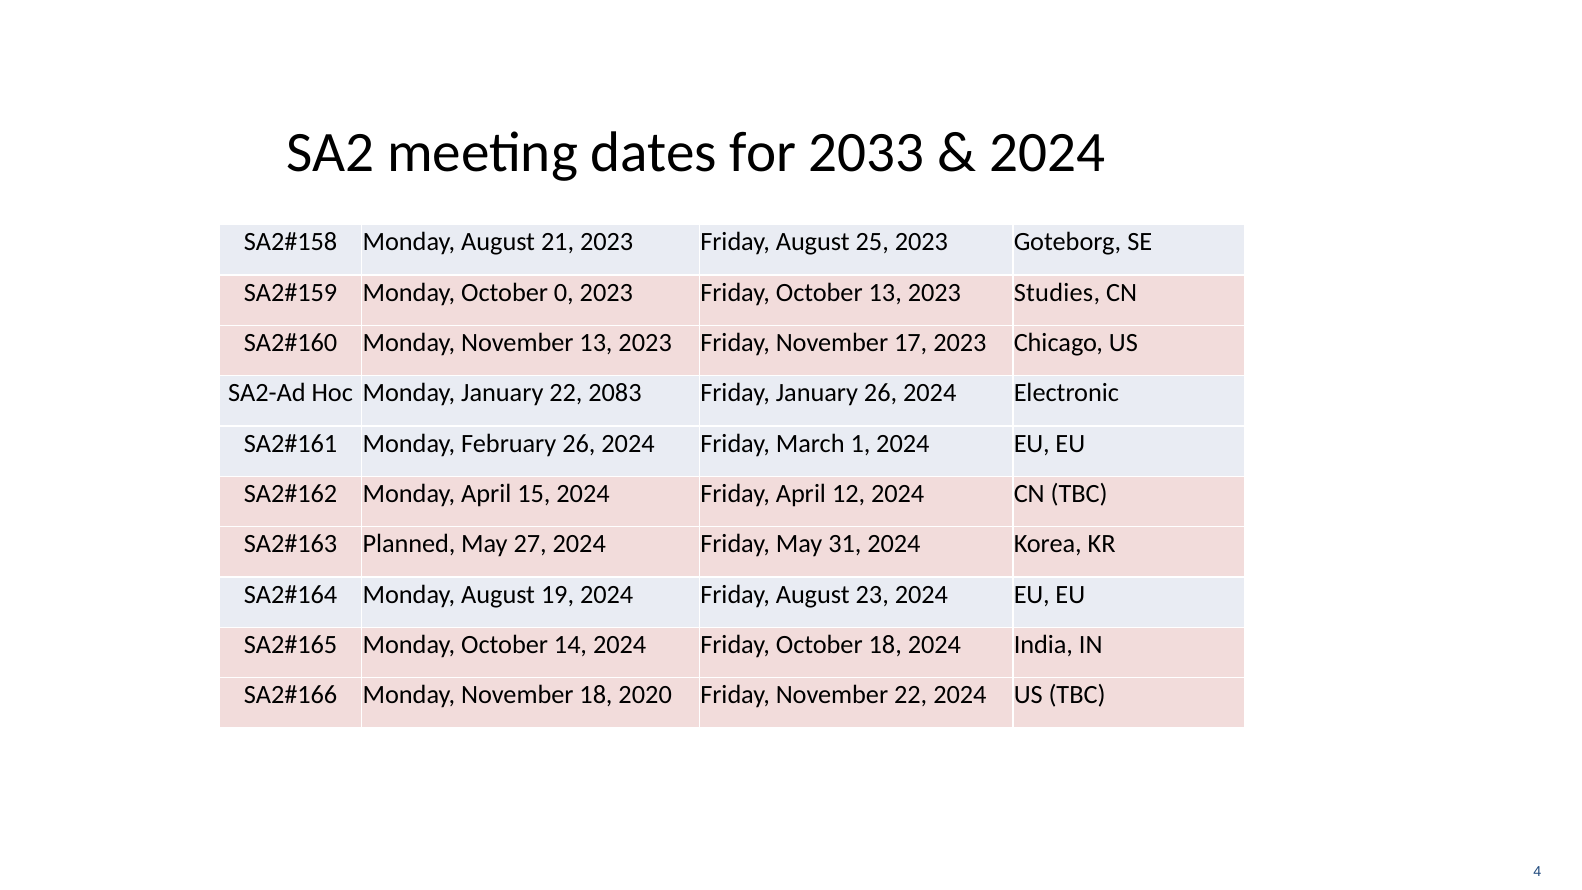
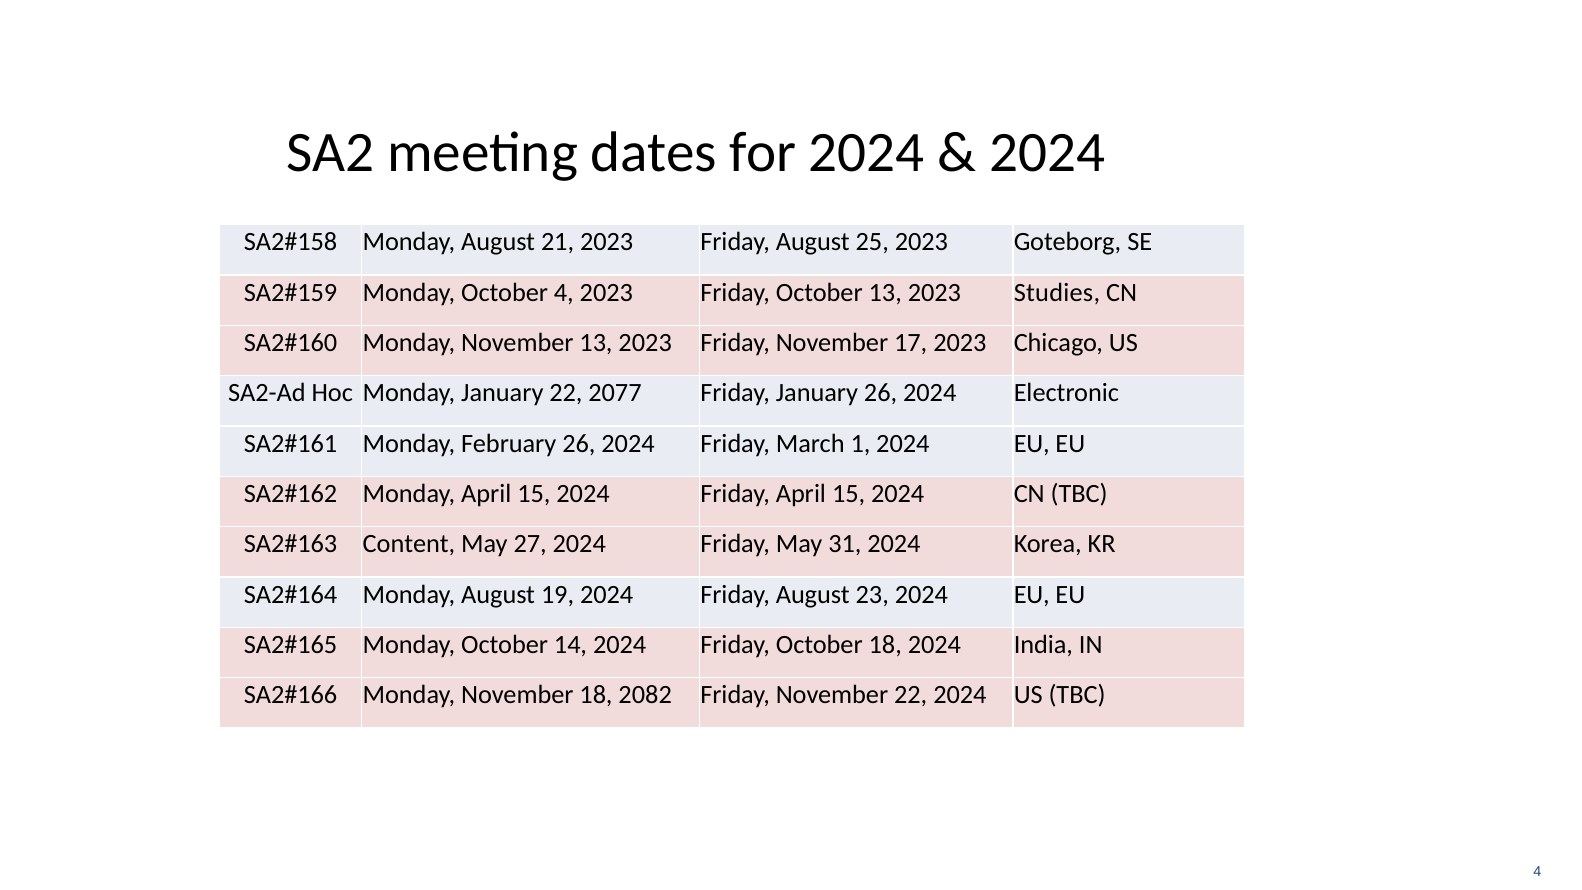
for 2033: 2033 -> 2024 (867, 152)
October 0: 0 -> 4 (564, 292)
2083: 2083 -> 2077 (615, 393)
Friday April 12: 12 -> 15 (849, 494)
Planned: Planned -> Content (409, 544)
2020: 2020 -> 2082 (645, 695)
